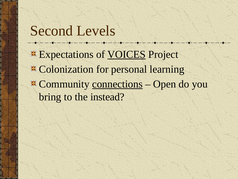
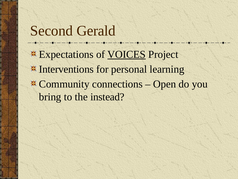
Levels: Levels -> Gerald (96, 31)
Colonization: Colonization -> Interventions (66, 69)
connections underline: present -> none (117, 84)
